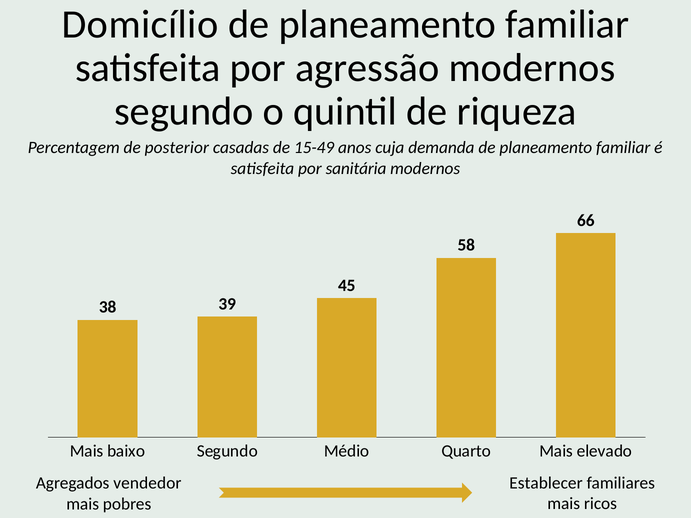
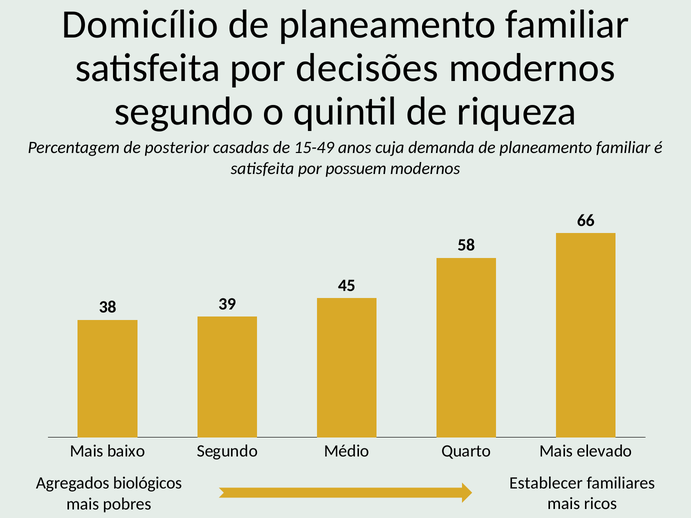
agressão: agressão -> decisões (367, 68)
sanitária: sanitária -> possuem (356, 169)
vendedor: vendedor -> biológicos (148, 483)
